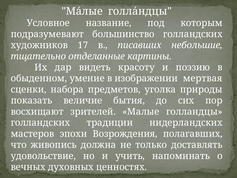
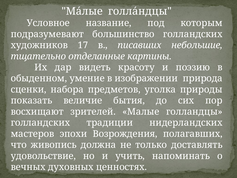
мертвая: мертвая -> природа (203, 78)
